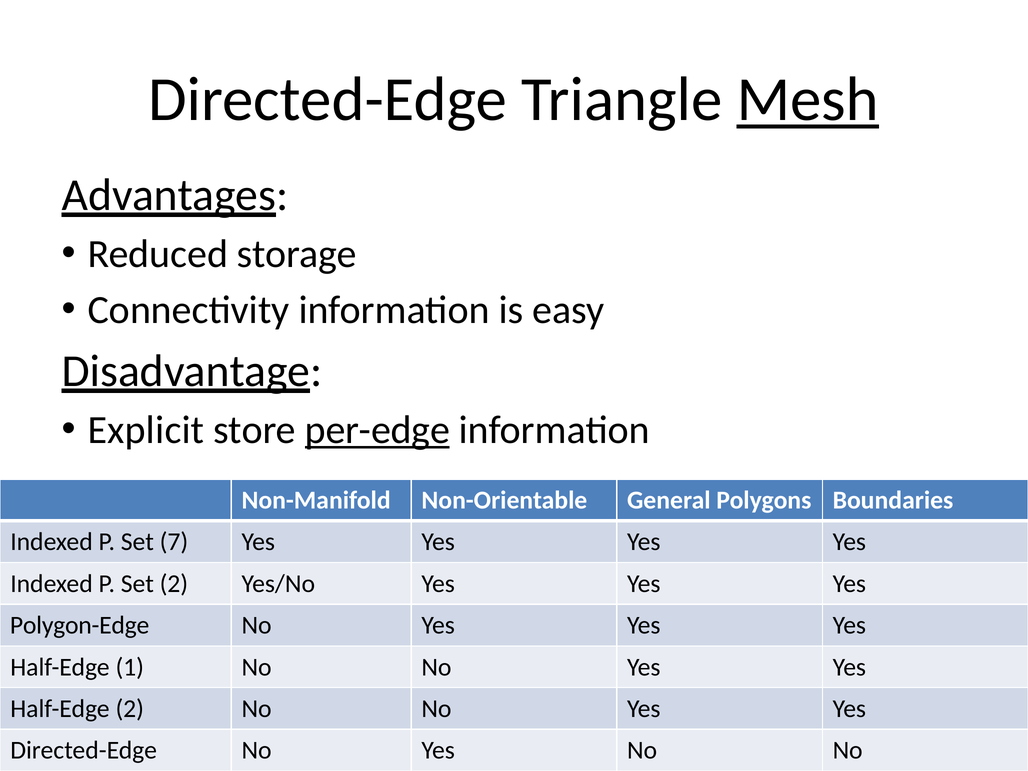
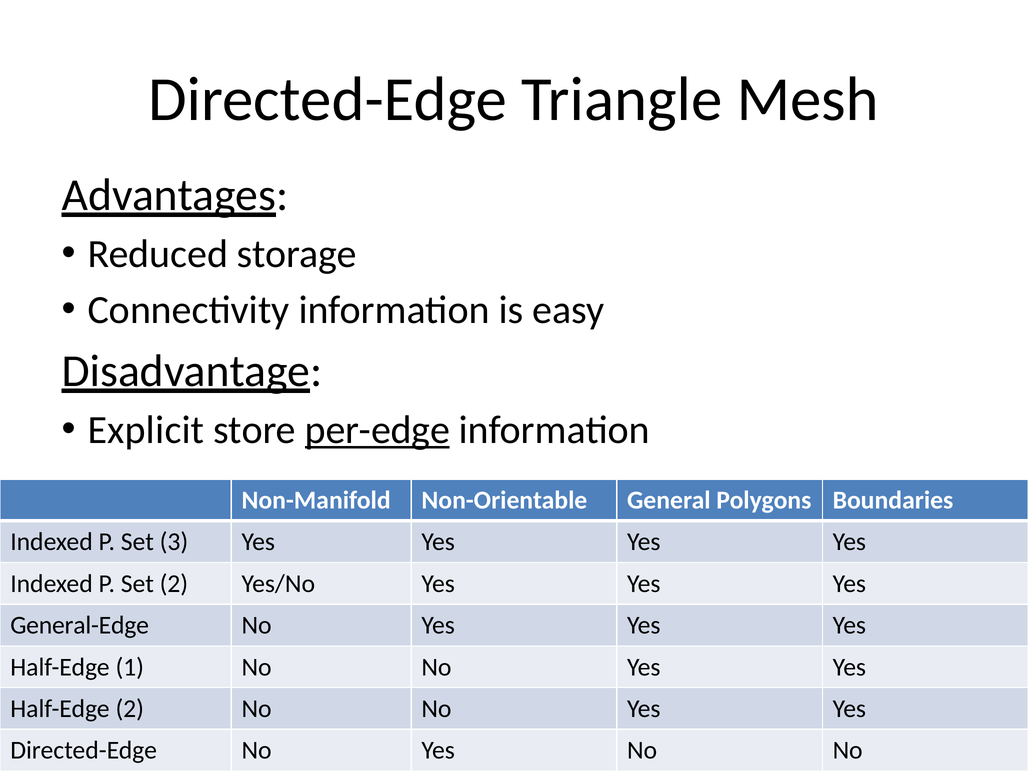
Mesh underline: present -> none (808, 100)
7: 7 -> 3 (174, 542)
Polygon-Edge: Polygon-Edge -> General-Edge (80, 625)
